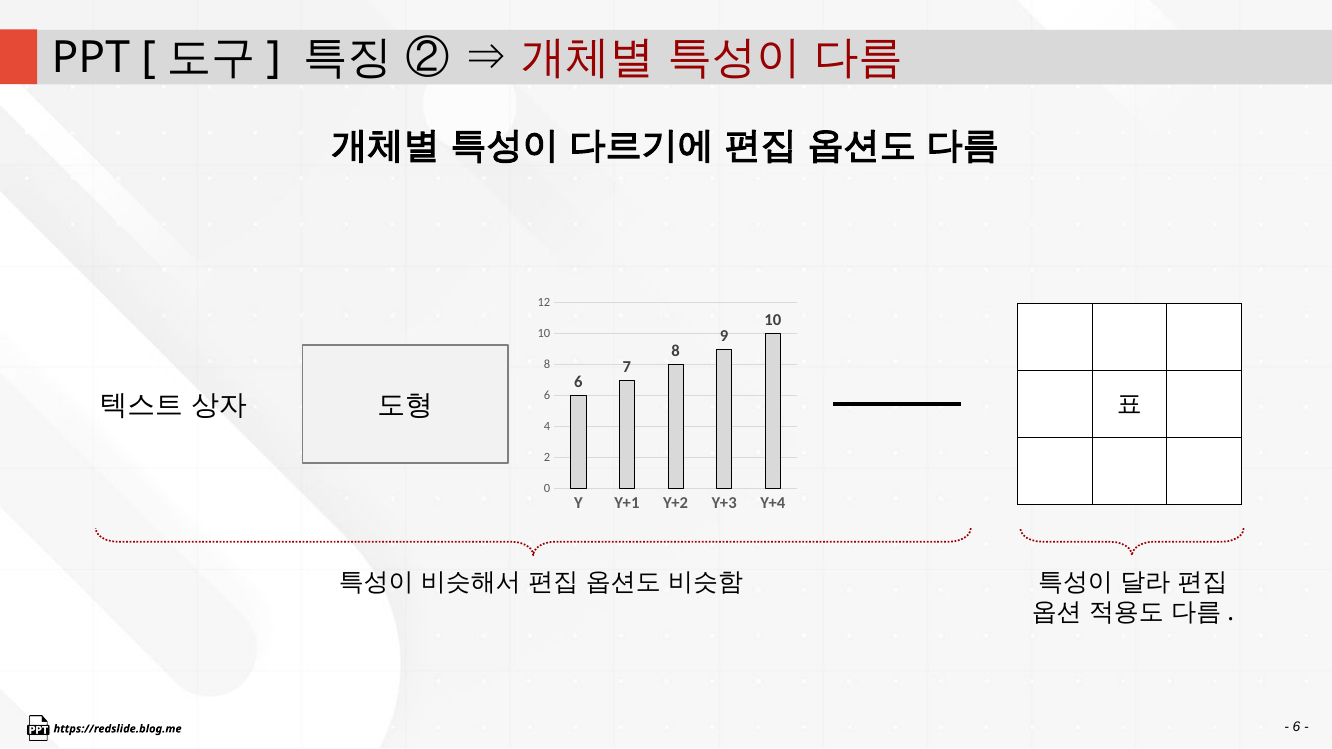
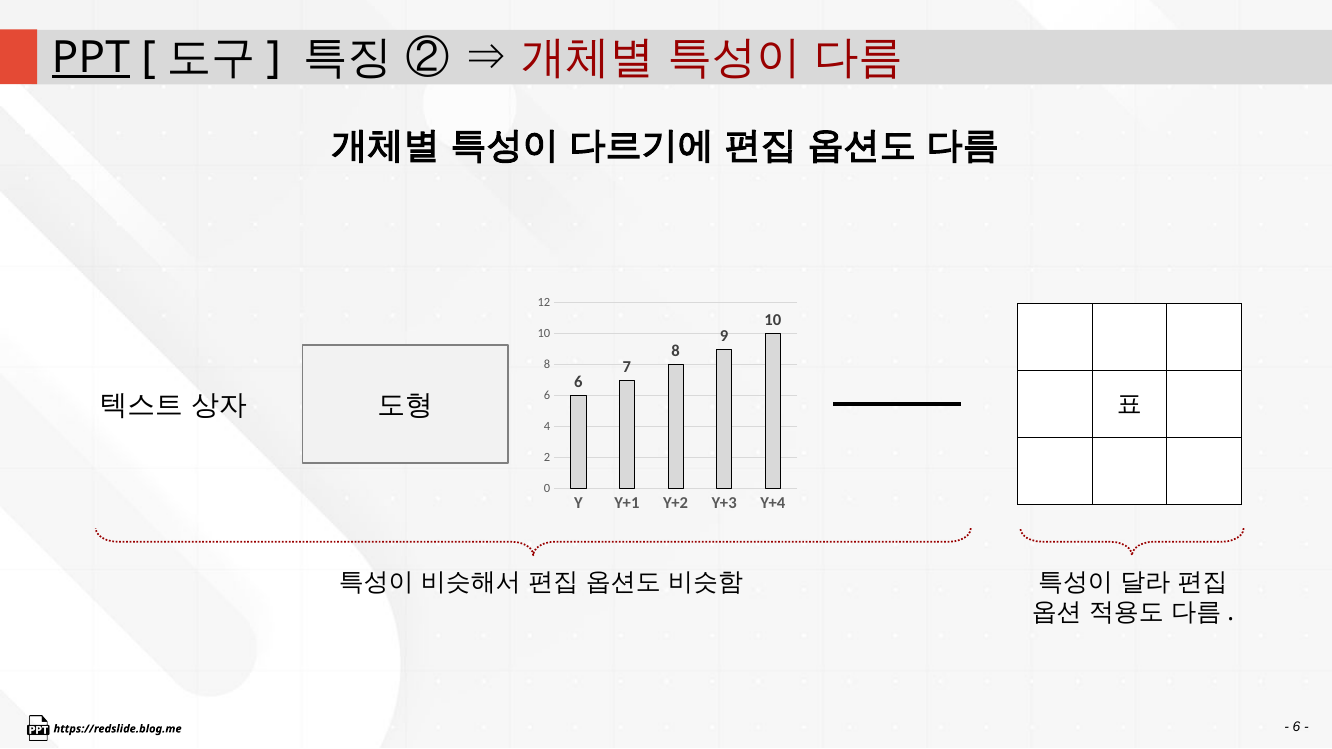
PPT underline: none -> present (91, 58)
